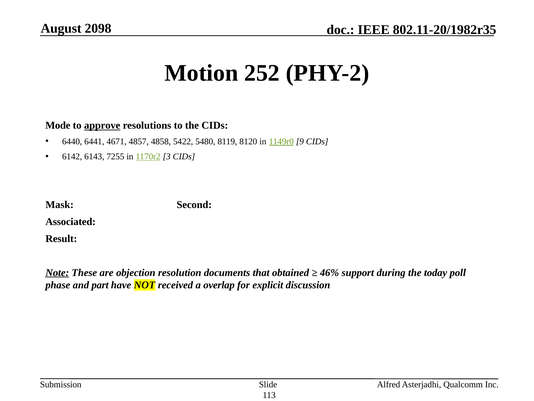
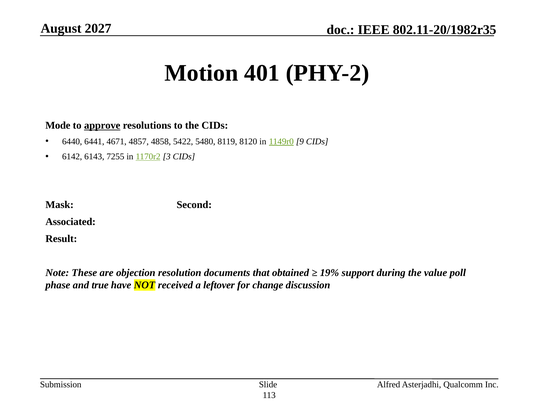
2098: 2098 -> 2027 (98, 28)
252: 252 -> 401 (262, 73)
Note underline: present -> none (57, 272)
46%: 46% -> 19% (329, 272)
today: today -> value (436, 272)
part: part -> true (100, 285)
overlap: overlap -> leftover (219, 285)
explicit: explicit -> change (268, 285)
